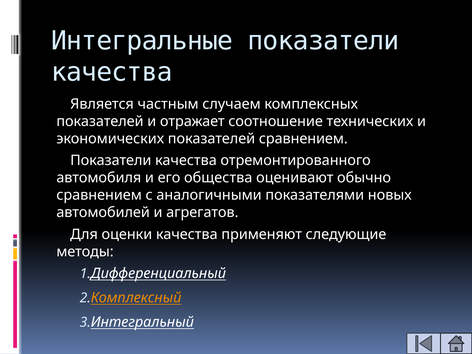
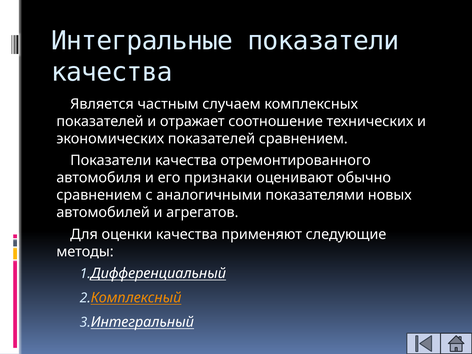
общества: общества -> признаки (218, 178)
